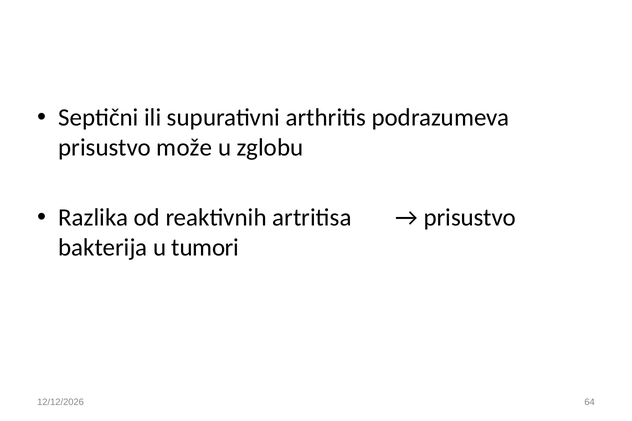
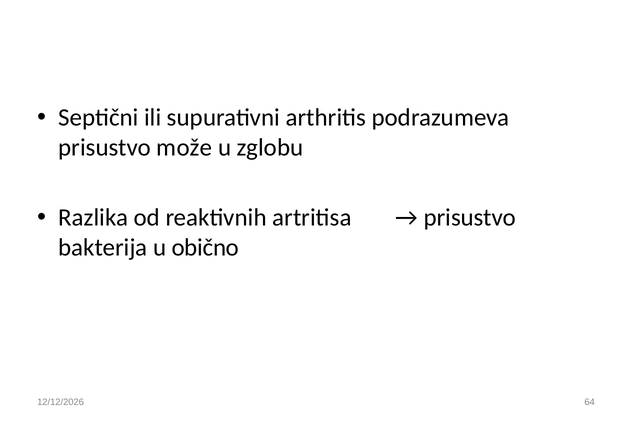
tumori: tumori -> obično (205, 248)
